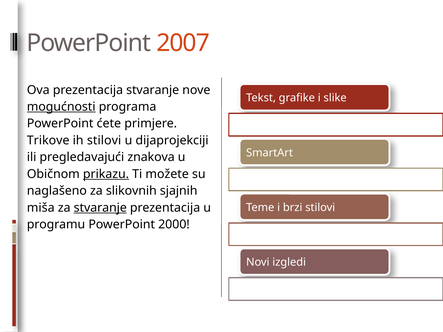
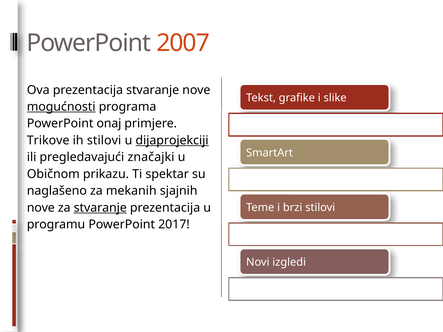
ćete: ćete -> onaj (109, 124)
dijaprojekciji underline: none -> present (172, 141)
znakova: znakova -> značajki (151, 157)
prikazu underline: present -> none (106, 174)
možete: možete -> spektar (167, 174)
slikovnih: slikovnih -> mekanih (131, 191)
miša: miša -> nove (41, 208)
2000: 2000 -> 2017 (174, 225)
